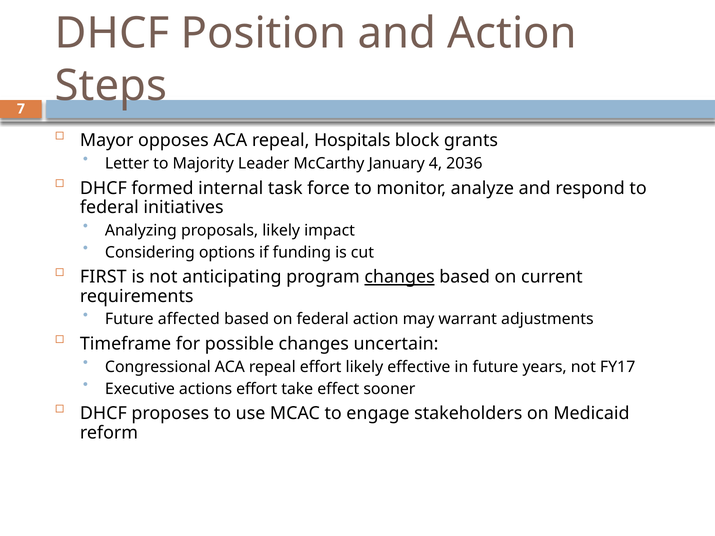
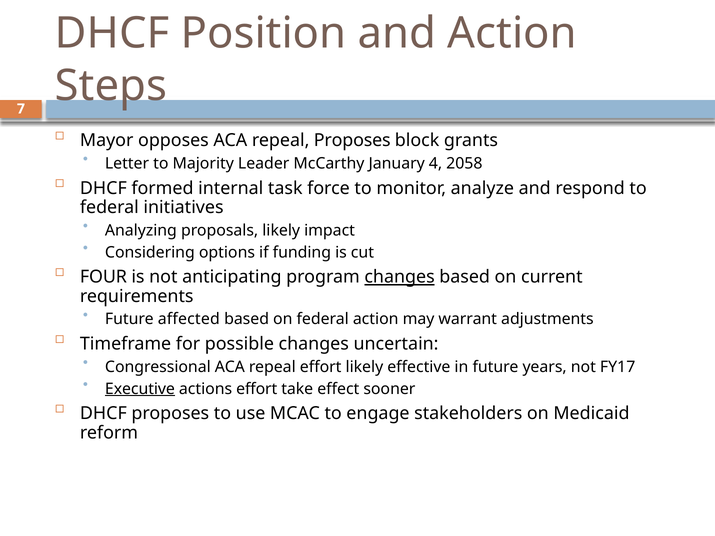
repeal Hospitals: Hospitals -> Proposes (352, 141)
2036: 2036 -> 2058 (464, 163)
FIRST: FIRST -> FOUR (103, 277)
Executive underline: none -> present (140, 389)
